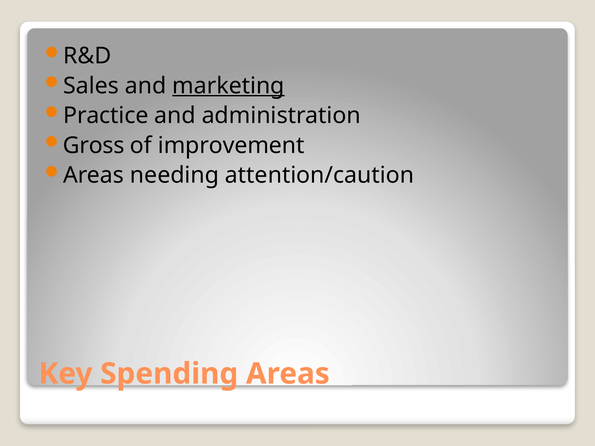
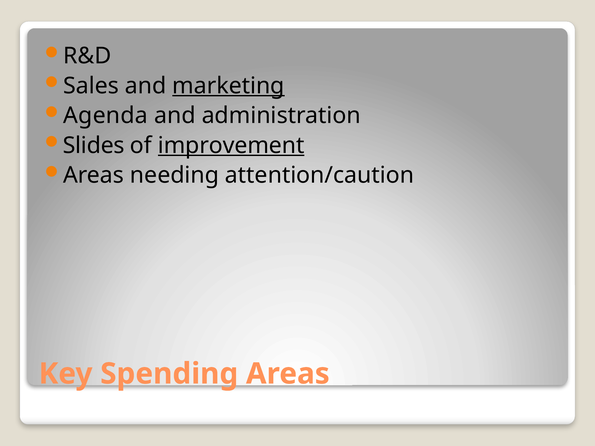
Practice: Practice -> Agenda (106, 116)
Gross: Gross -> Slides (94, 145)
improvement underline: none -> present (231, 145)
